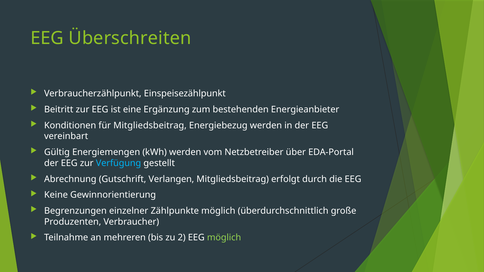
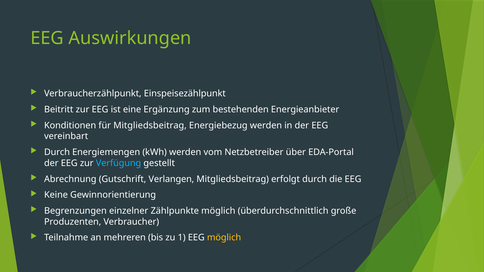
Überschreiten: Überschreiten -> Auswirkungen (130, 38)
Gültig: Gültig -> Durch (57, 152)
2: 2 -> 1 (182, 238)
möglich colour: light green -> yellow (224, 238)
